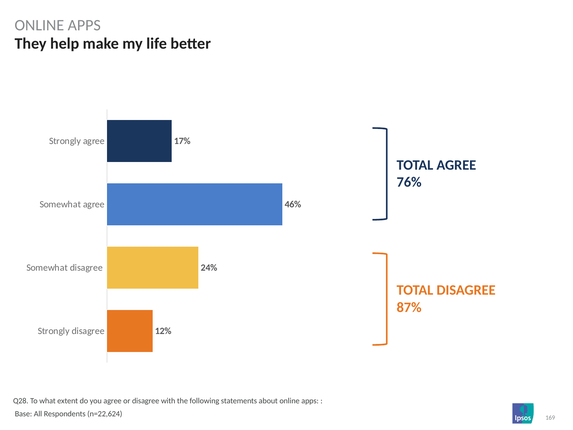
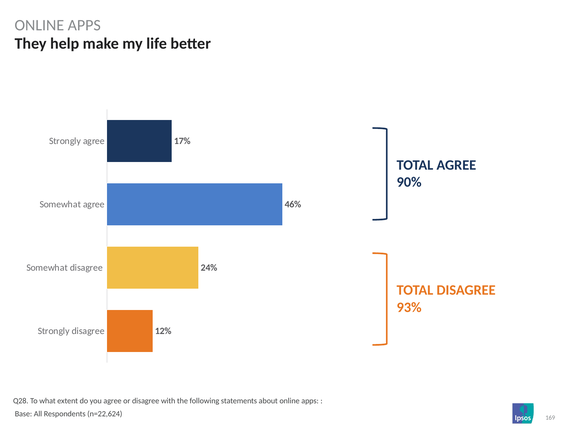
76%: 76% -> 90% (409, 182)
87%: 87% -> 93% (409, 307)
